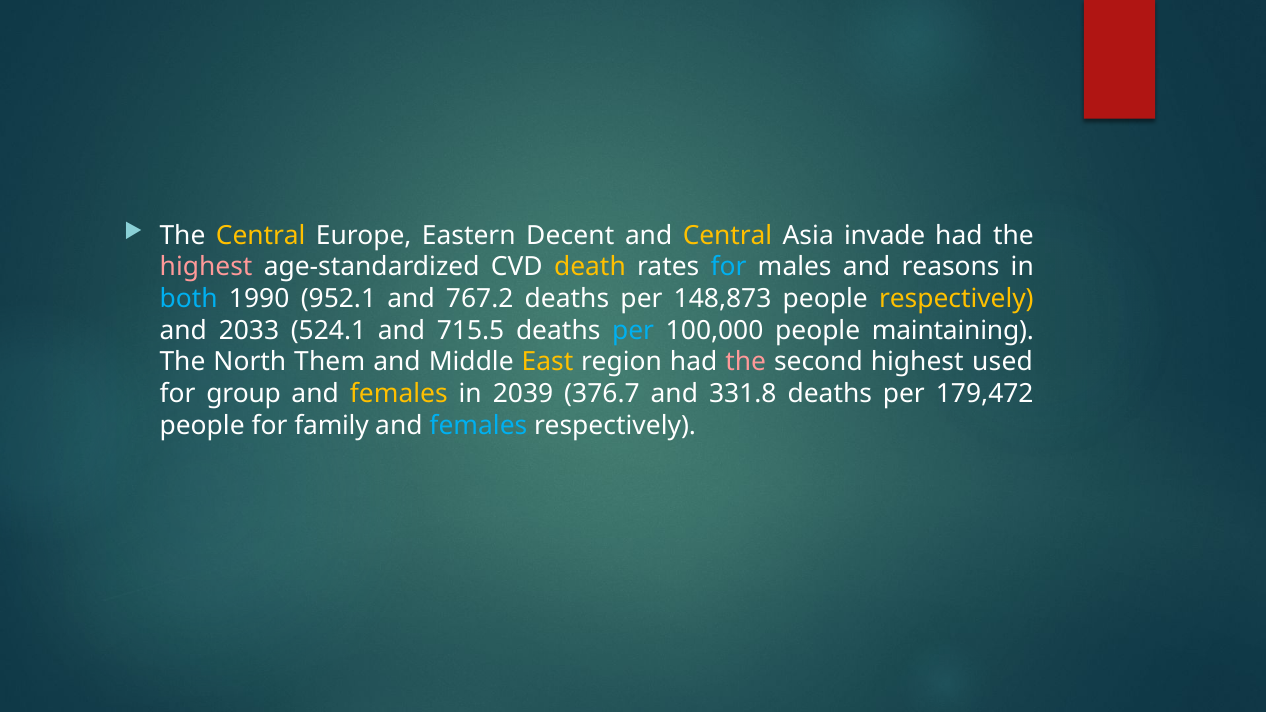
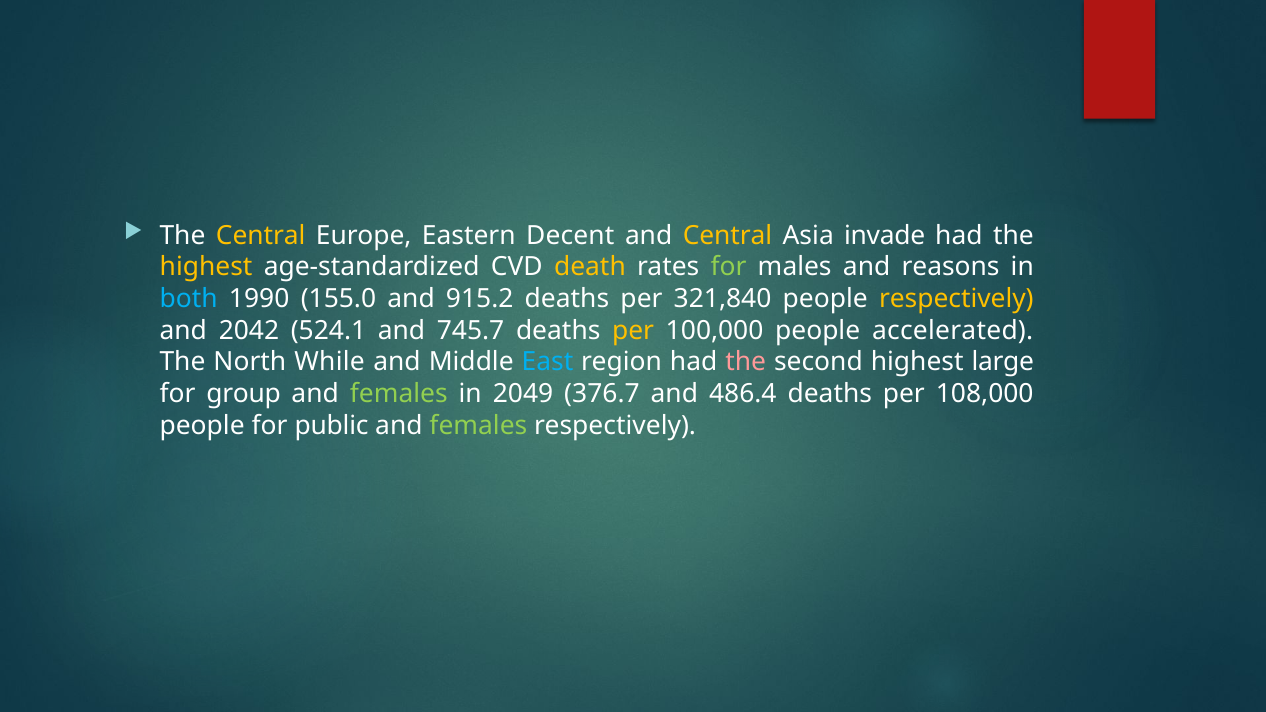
highest colour: pink -> yellow (206, 267)
for colour: light blue -> light green (729, 267)
952.1: 952.1 -> 155.0 (338, 299)
767.2: 767.2 -> 915.2 (480, 299)
148,873: 148,873 -> 321,840 (723, 299)
2033: 2033 -> 2042 (249, 331)
715.5: 715.5 -> 745.7 (471, 331)
per colour: light blue -> yellow (633, 331)
maintaining: maintaining -> accelerated (953, 331)
Them: Them -> While (330, 362)
East colour: yellow -> light blue (547, 362)
used: used -> large (1003, 362)
females colour: yellow -> light green (399, 394)
2039: 2039 -> 2049 (523, 394)
331.8: 331.8 -> 486.4 (743, 394)
179,472: 179,472 -> 108,000 (985, 394)
family: family -> public (332, 426)
females colour: light blue -> light green (478, 426)
